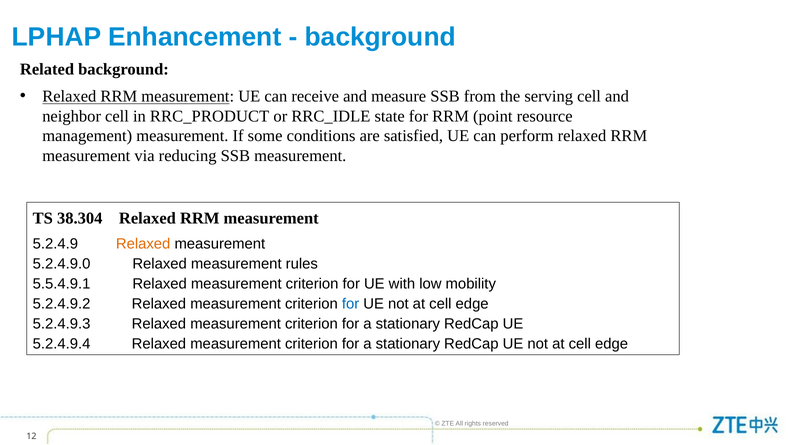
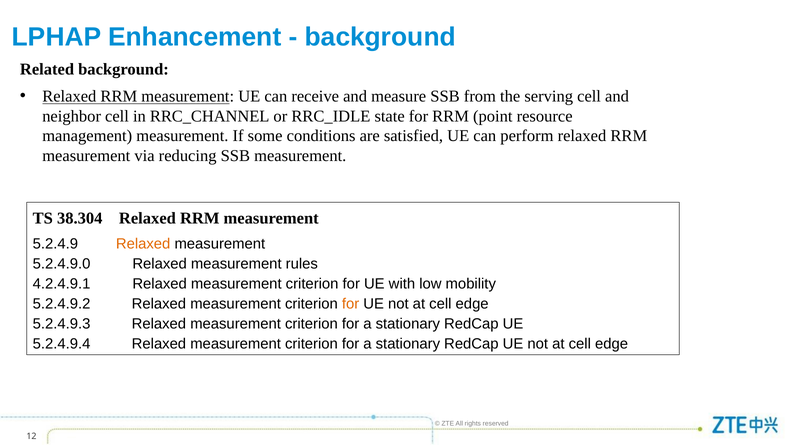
RRC_PRODUCT: RRC_PRODUCT -> RRC_CHANNEL (210, 116)
5.5.4.9.1: 5.5.4.9.1 -> 4.2.4.9.1 (62, 284)
for colour: blue -> orange (351, 304)
